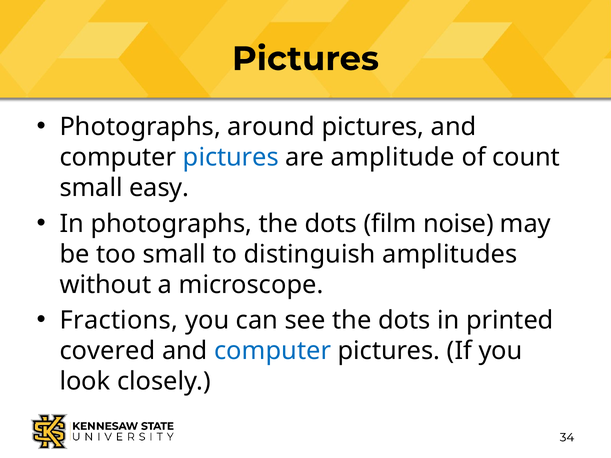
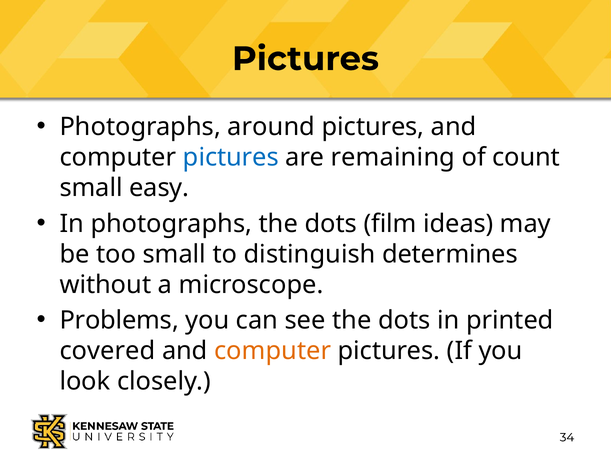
amplitude: amplitude -> remaining (393, 158)
noise: noise -> ideas (458, 224)
amplitudes: amplitudes -> determines (450, 254)
Fractions: Fractions -> Problems (119, 321)
computer colour: blue -> orange (273, 351)
